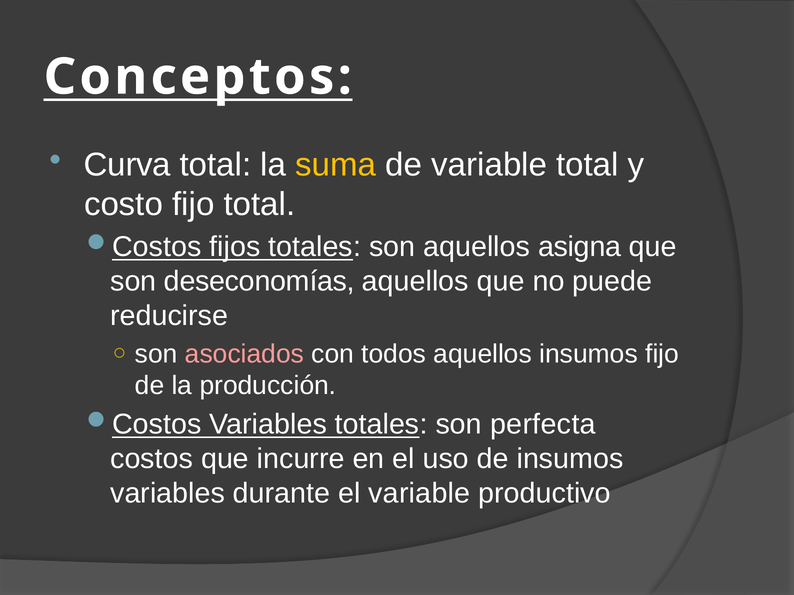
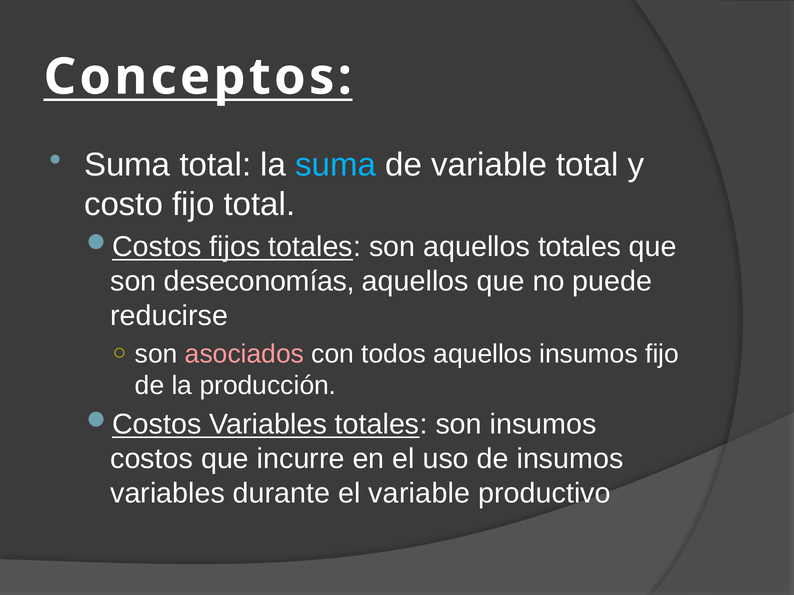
Curva: Curva -> Suma (127, 165)
suma colour: yellow -> light blue (336, 165)
aquellos asigna: asigna -> totales (580, 247)
son perfecta: perfecta -> insumos (543, 425)
